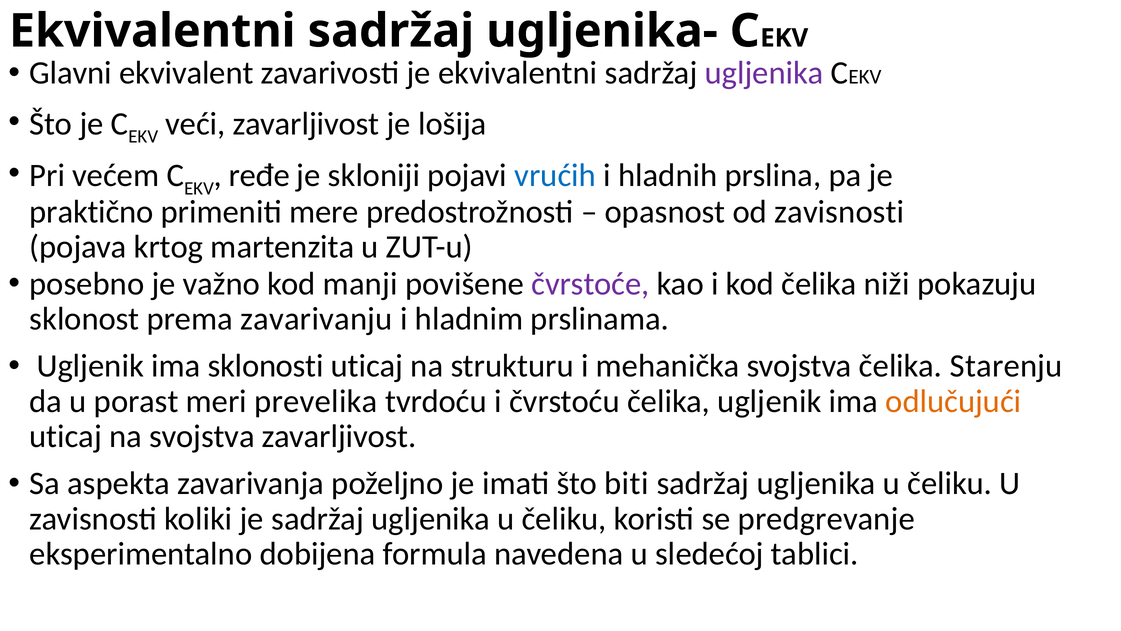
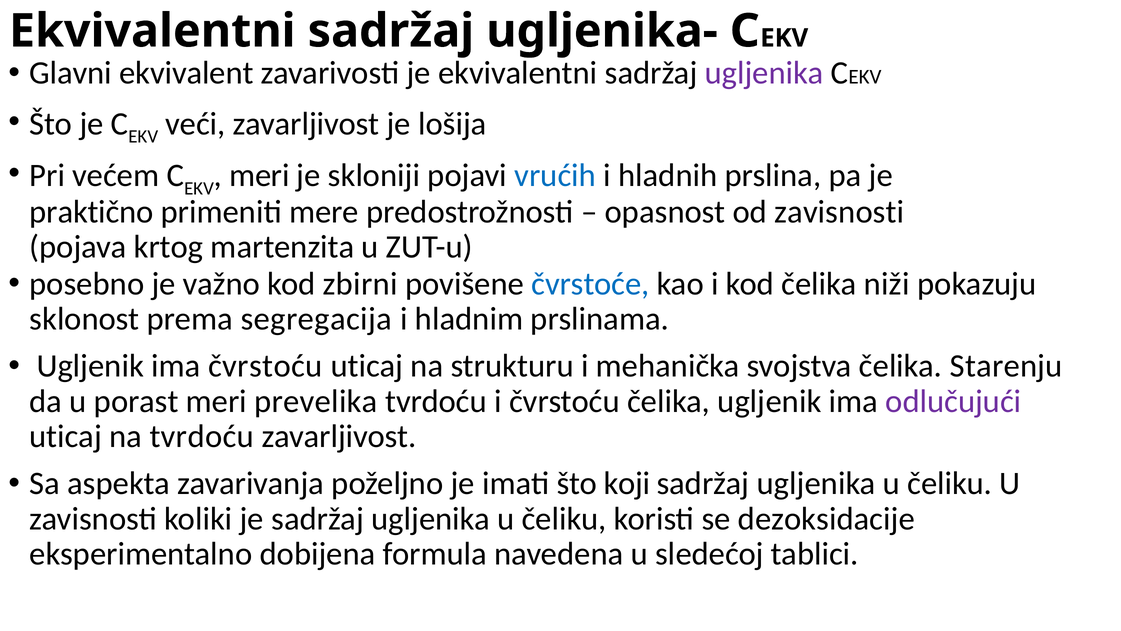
ređe: ređe -> meri (259, 175)
manji: manji -> zbirni (360, 284)
čvrstoće colour: purple -> blue (590, 284)
zavarivanju: zavarivanju -> segregacija (316, 319)
ima sklonosti: sklonosti -> čvrstoću (265, 366)
odlučujući colour: orange -> purple (953, 401)
na svojstva: svojstva -> tvrdoću (202, 436)
biti: biti -> koji (627, 483)
predgrevanje: predgrevanje -> dezoksidacije (826, 518)
